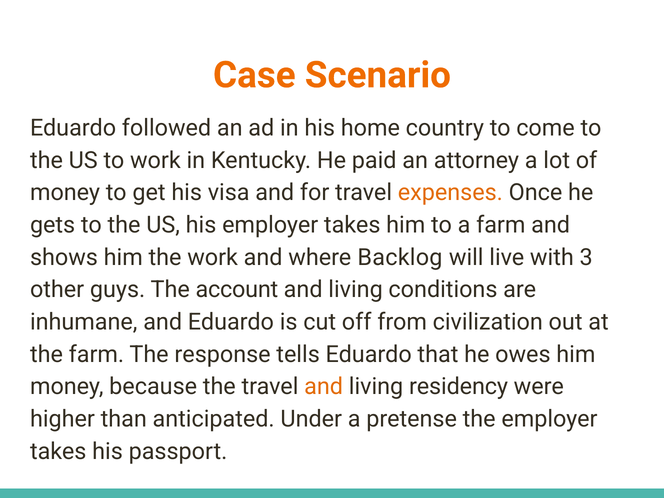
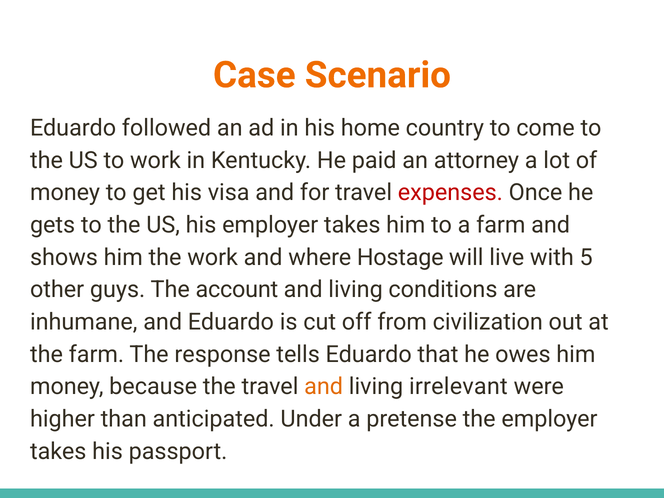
expenses colour: orange -> red (450, 193)
Backlog: Backlog -> Hostage (400, 257)
3: 3 -> 5 (586, 257)
residency: residency -> irrelevant (458, 387)
